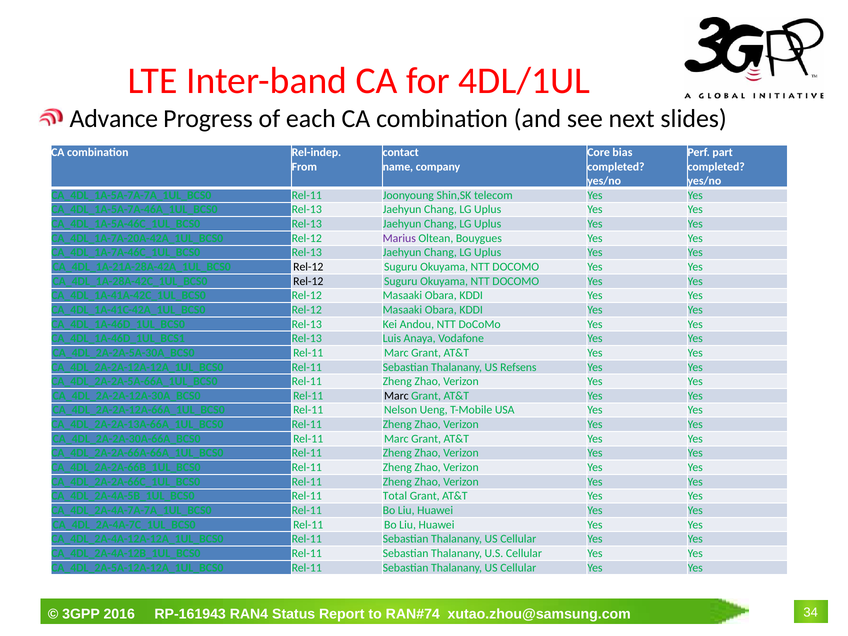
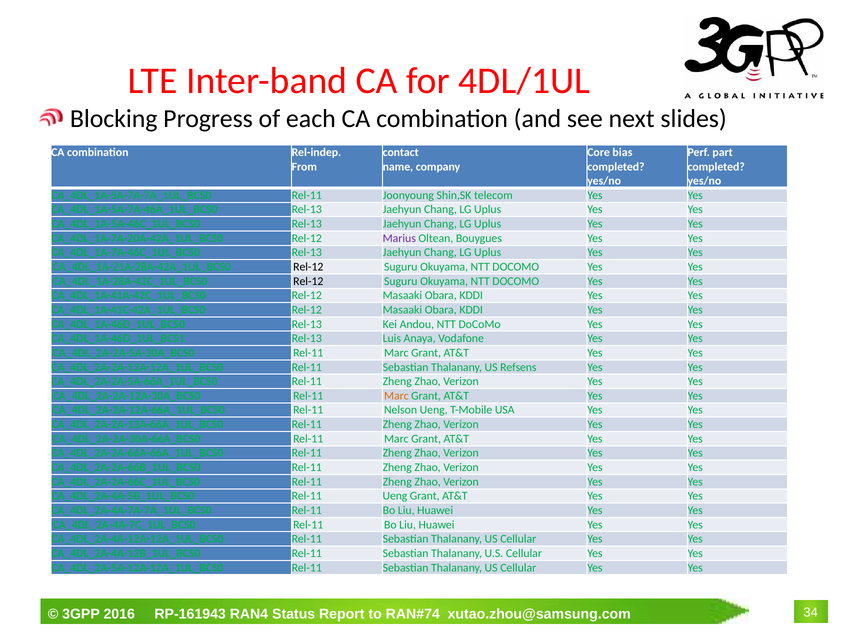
Advance: Advance -> Blocking (114, 119)
Marc colour: black -> orange (396, 396)
Rel-11 Total: Total -> Ueng (395, 496)
